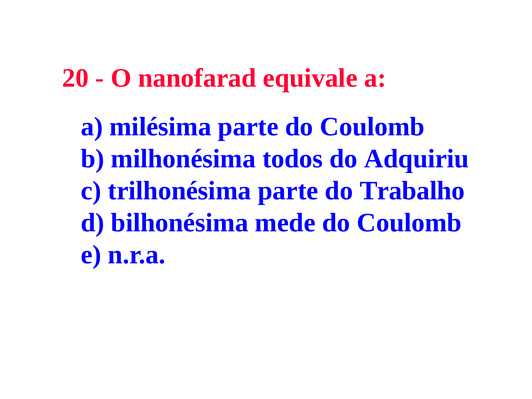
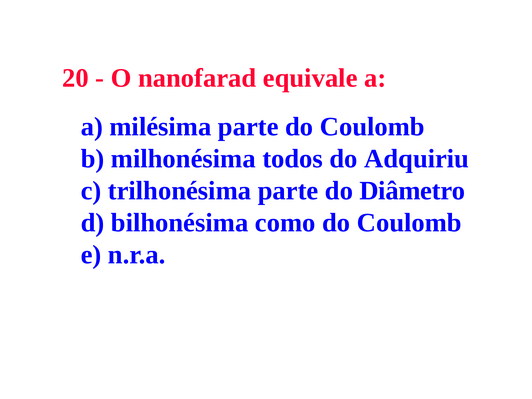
Trabalho: Trabalho -> Diâmetro (412, 191)
mede: mede -> como (285, 223)
